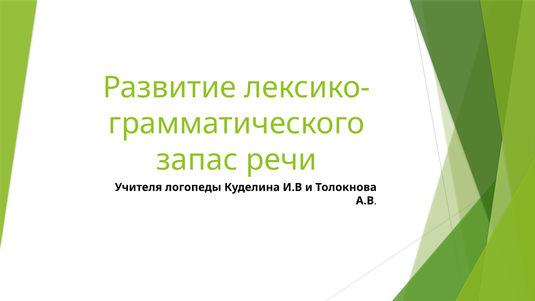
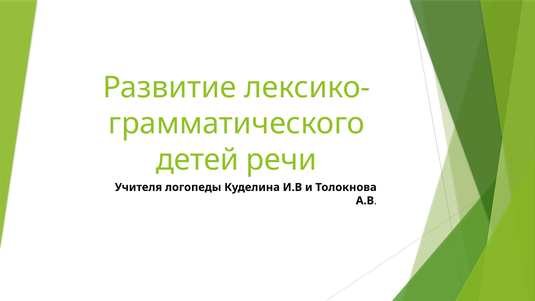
запас: запас -> детей (197, 160)
